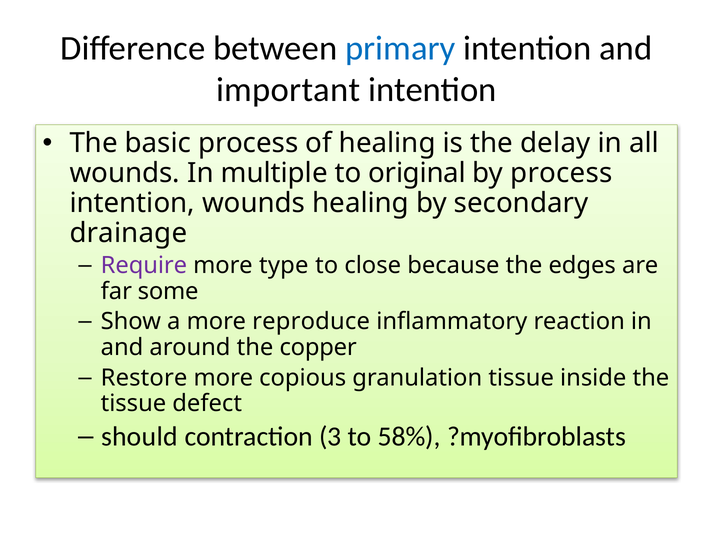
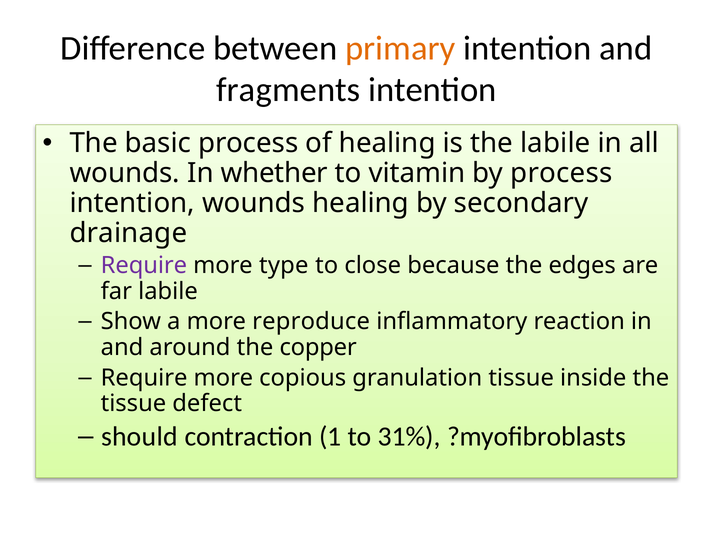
primary colour: blue -> orange (400, 48)
important: important -> fragments (288, 90)
the delay: delay -> labile (555, 143)
multiple: multiple -> whether (274, 173)
original: original -> vitamin (417, 173)
far some: some -> labile (168, 291)
Restore: Restore -> Require (144, 377)
3: 3 -> 1 (330, 436)
58%: 58% -> 31% (409, 436)
